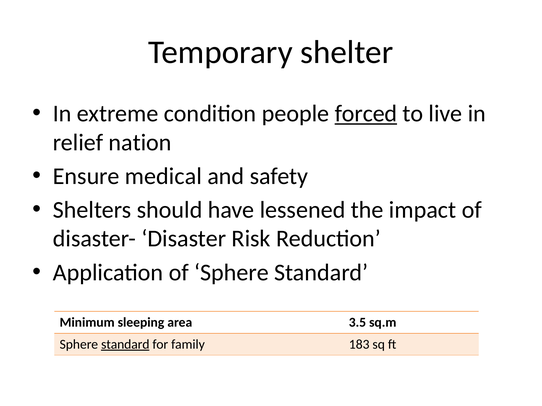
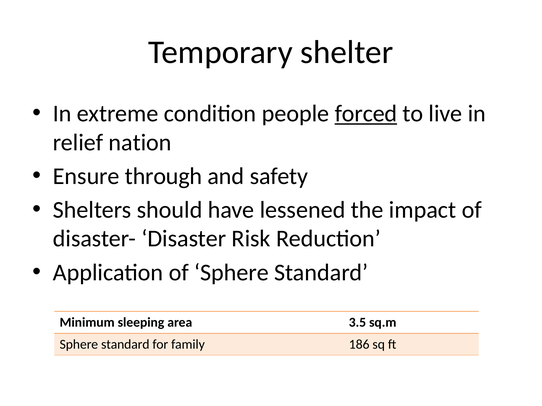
medical: medical -> through (164, 176)
standard underline: present -> none (125, 345)
183: 183 -> 186 (359, 345)
